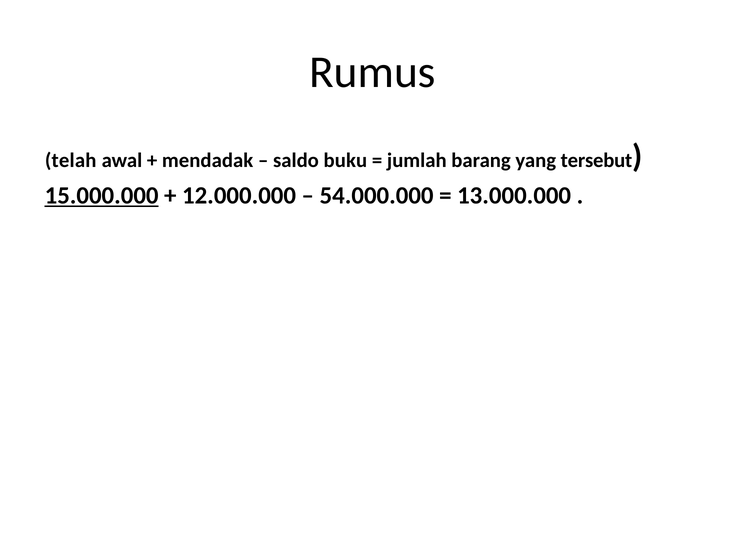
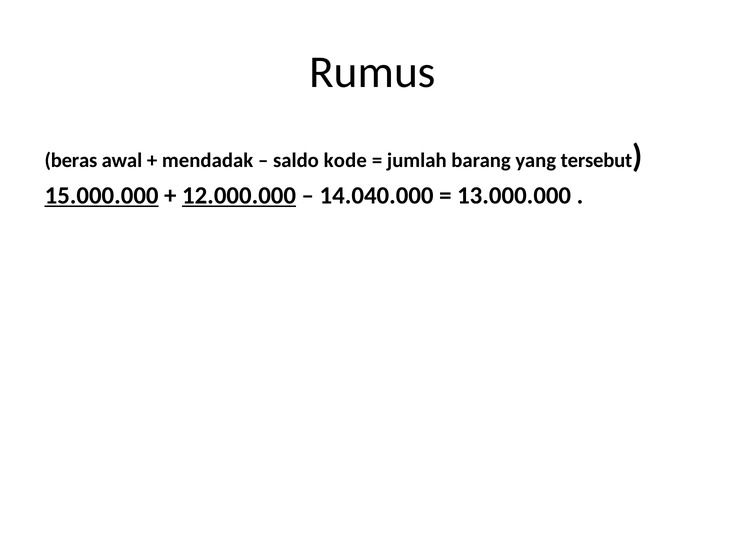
telah: telah -> beras (71, 160)
buku: buku -> kode (345, 160)
12.000.000 underline: none -> present (239, 195)
54.000.000: 54.000.000 -> 14.040.000 (377, 195)
